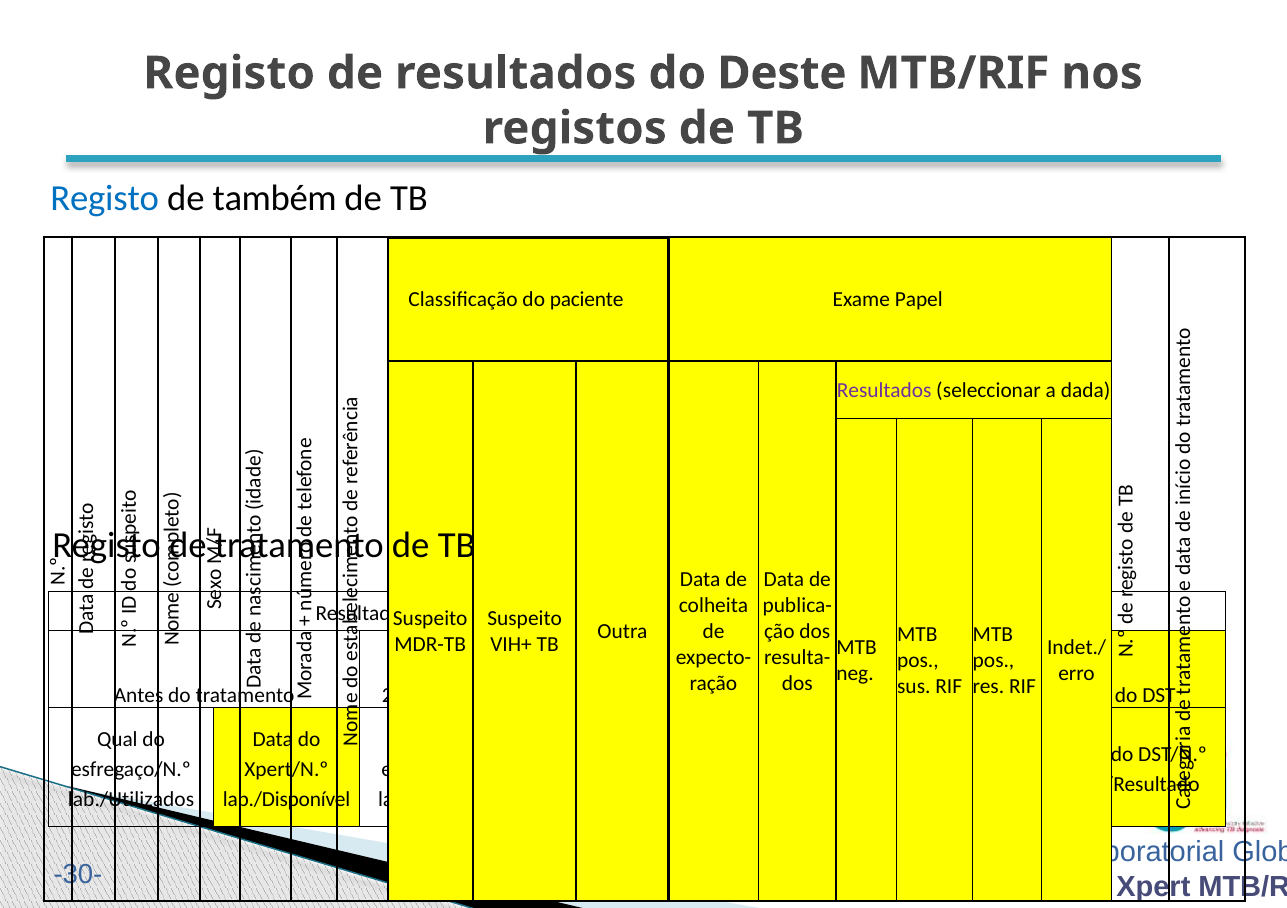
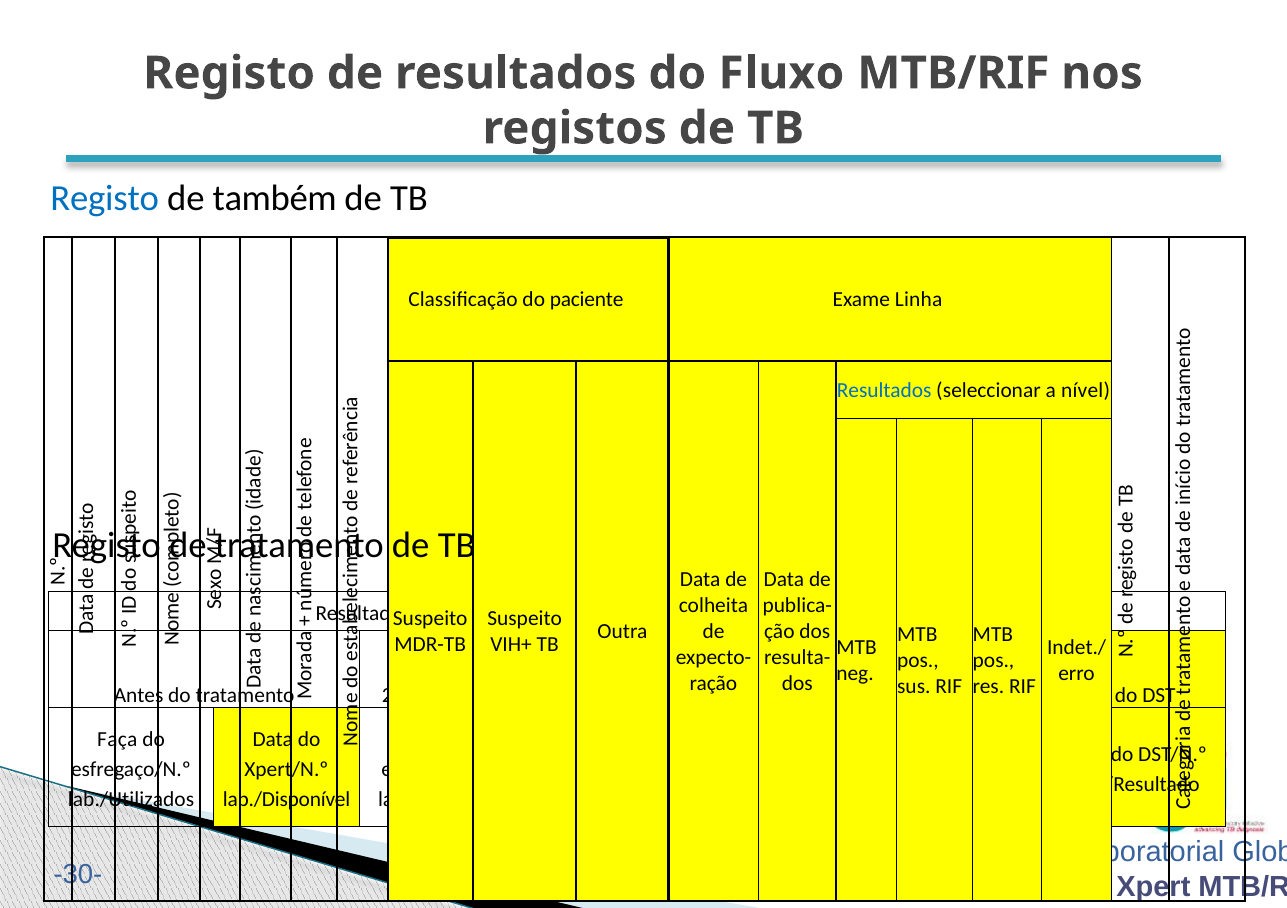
Deste: Deste -> Fluxo (781, 73)
Papel: Papel -> Linha (919, 300)
Resultados colour: purple -> blue (884, 390)
dada: dada -> nível (1086, 390)
Qual: Qual -> Faça (117, 740)
